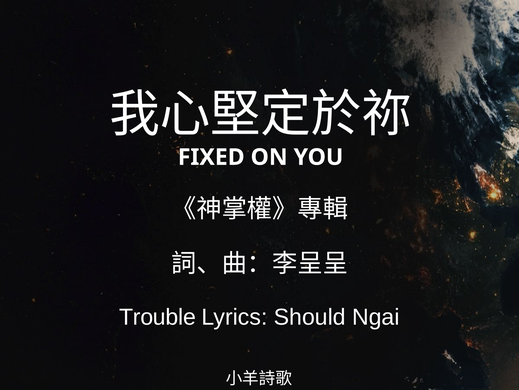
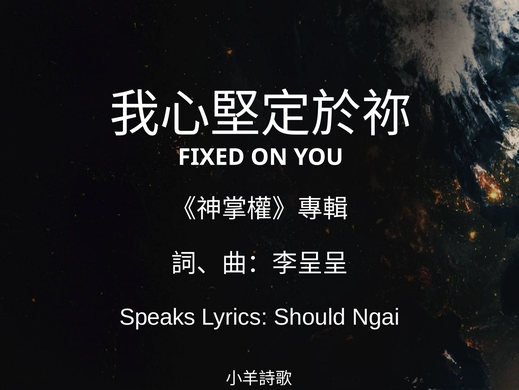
Trouble: Trouble -> Speaks (157, 317)
